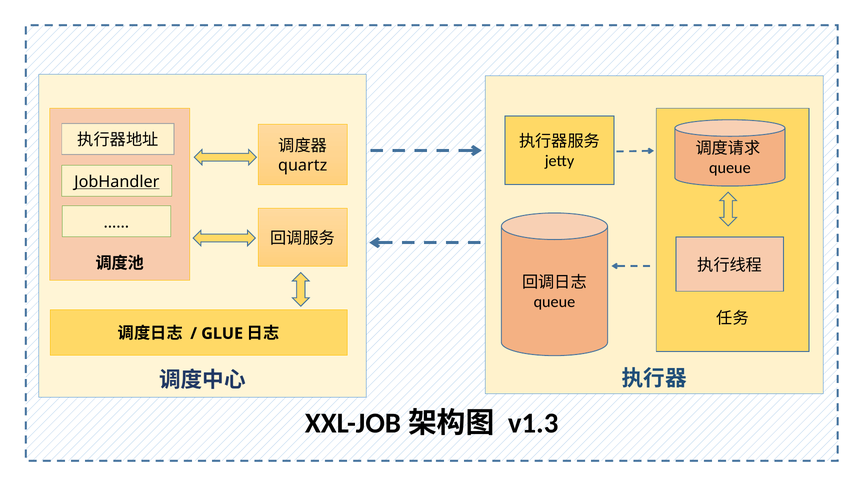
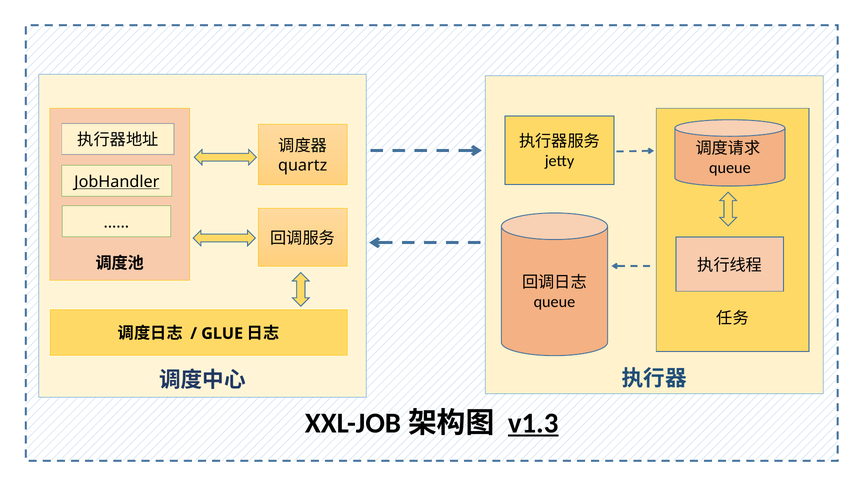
v1.3 underline: none -> present (533, 423)
